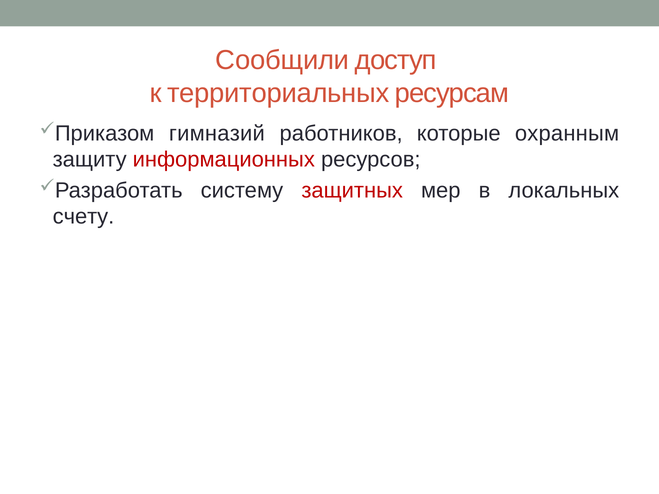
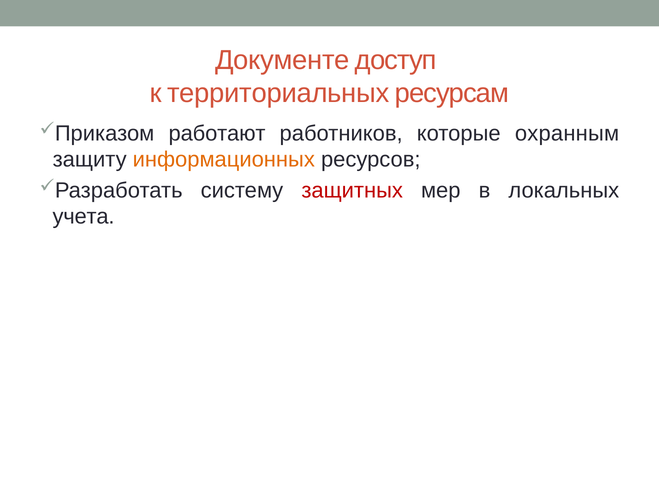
Сообщили: Сообщили -> Документе (282, 60)
гимназий: гимназий -> работают (217, 133)
информационных colour: red -> orange (224, 160)
счету: счету -> учета (84, 217)
